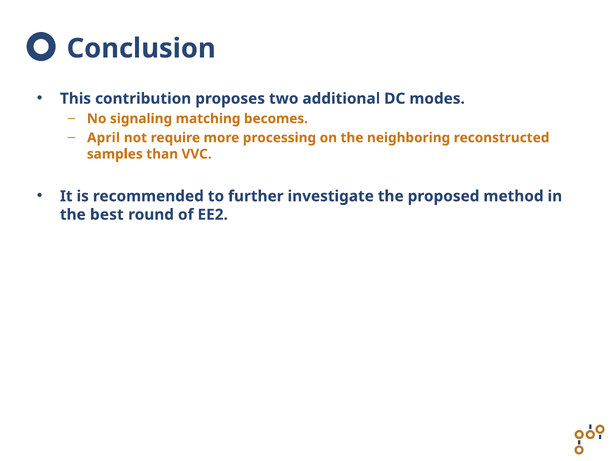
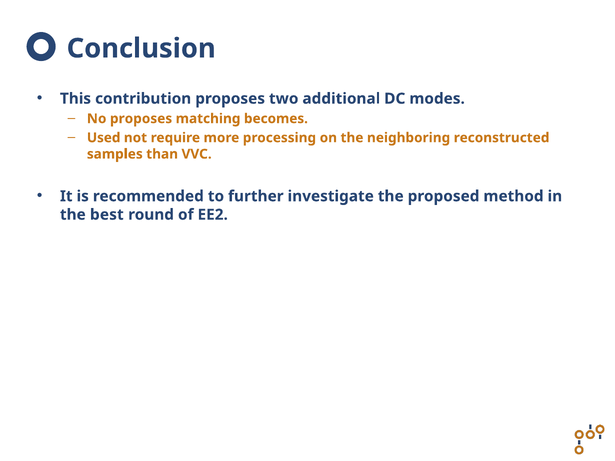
No signaling: signaling -> proposes (141, 119)
April: April -> Used (104, 138)
